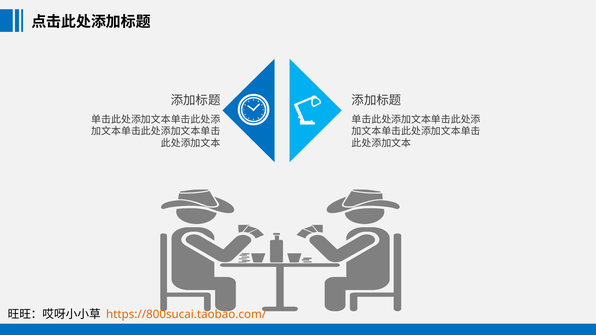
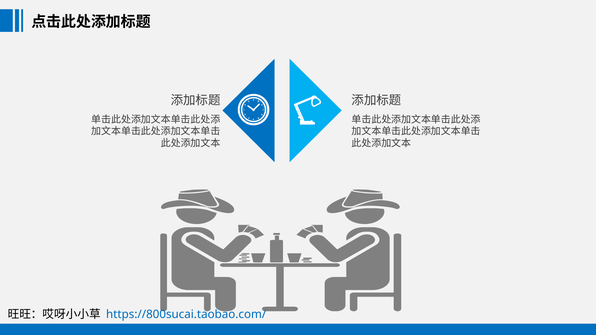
https://800sucai.taobao.com/ colour: orange -> blue (186, 315)
